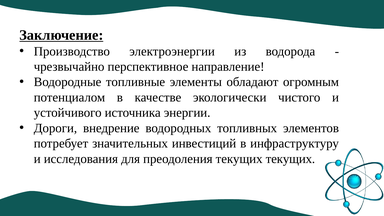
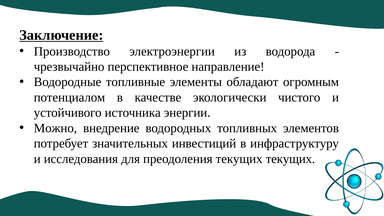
Дороги: Дороги -> Можно (55, 128)
